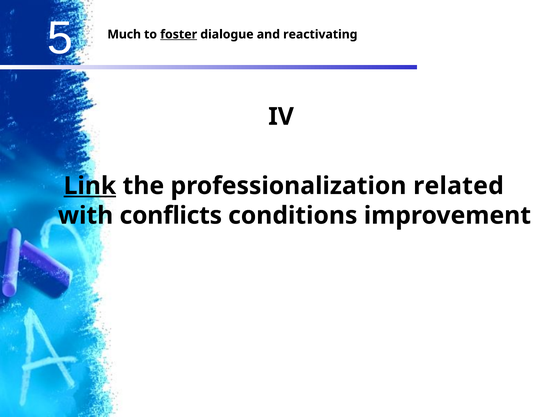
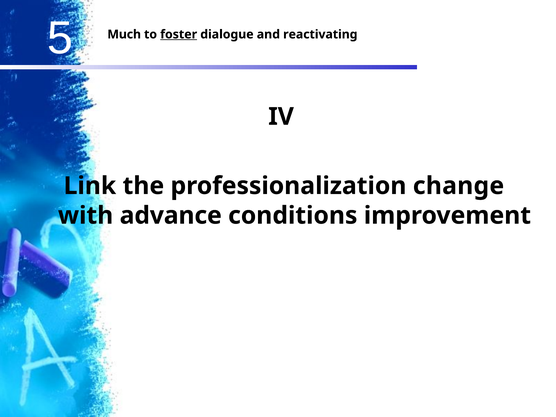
Link underline: present -> none (90, 186)
related: related -> change (458, 186)
conflicts: conflicts -> advance (171, 216)
